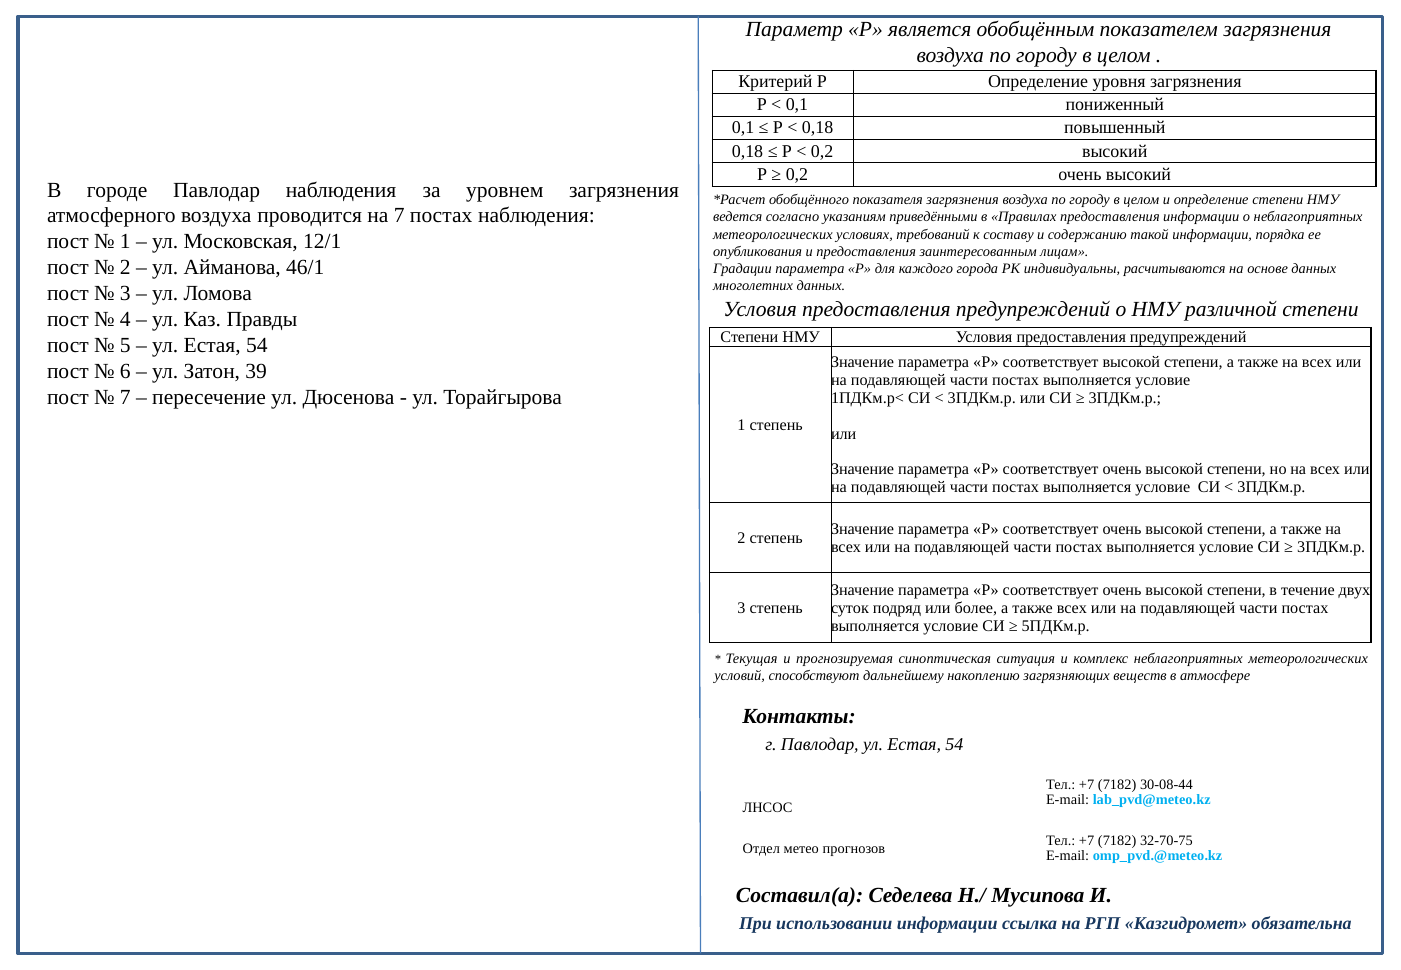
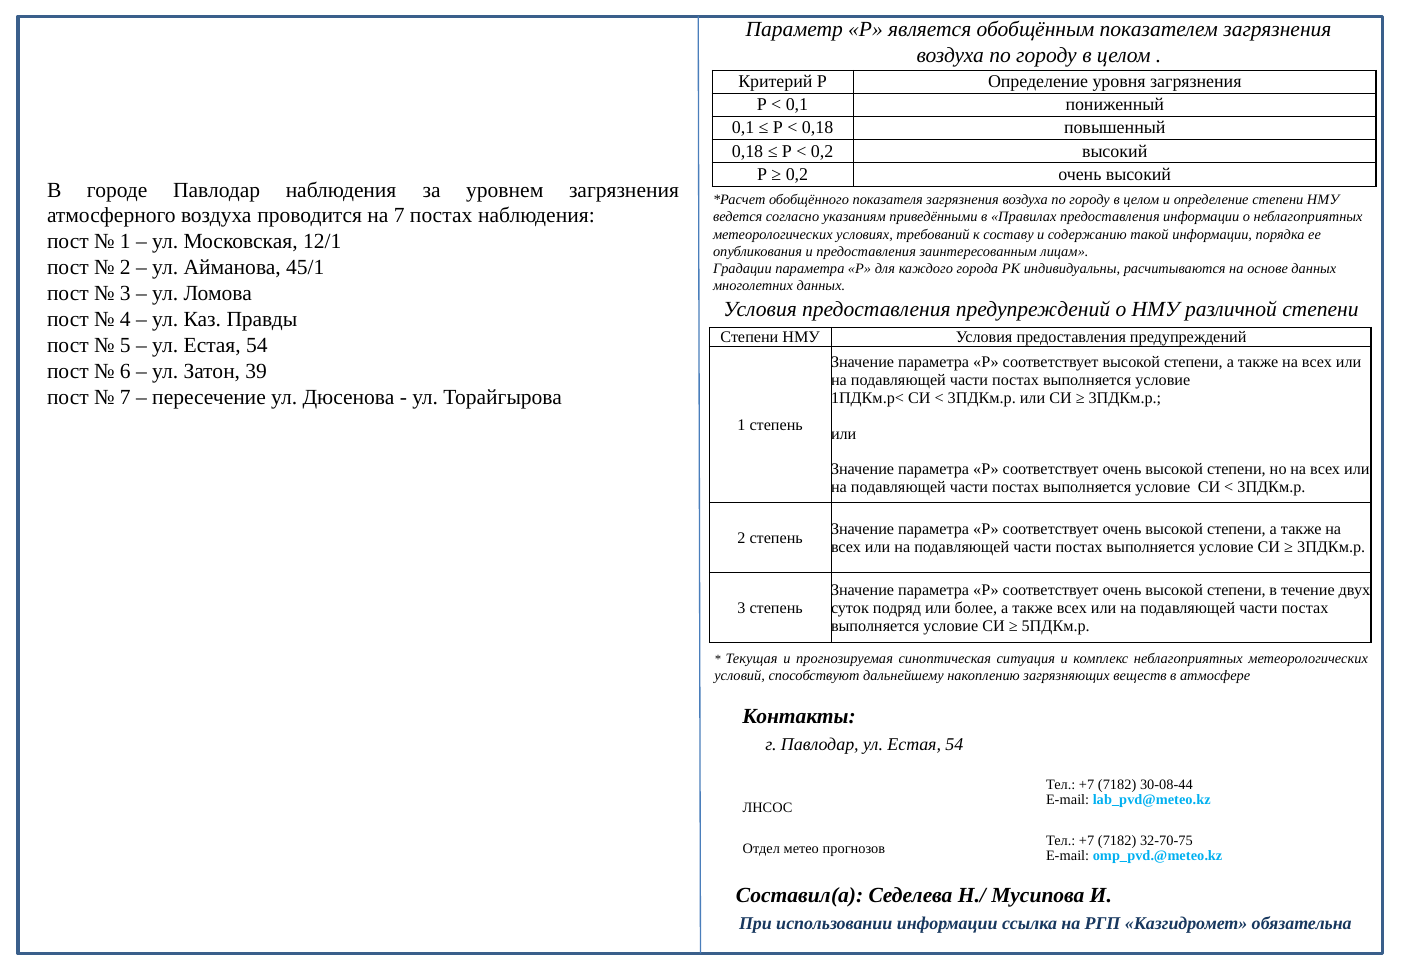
46/1: 46/1 -> 45/1 (305, 268)
